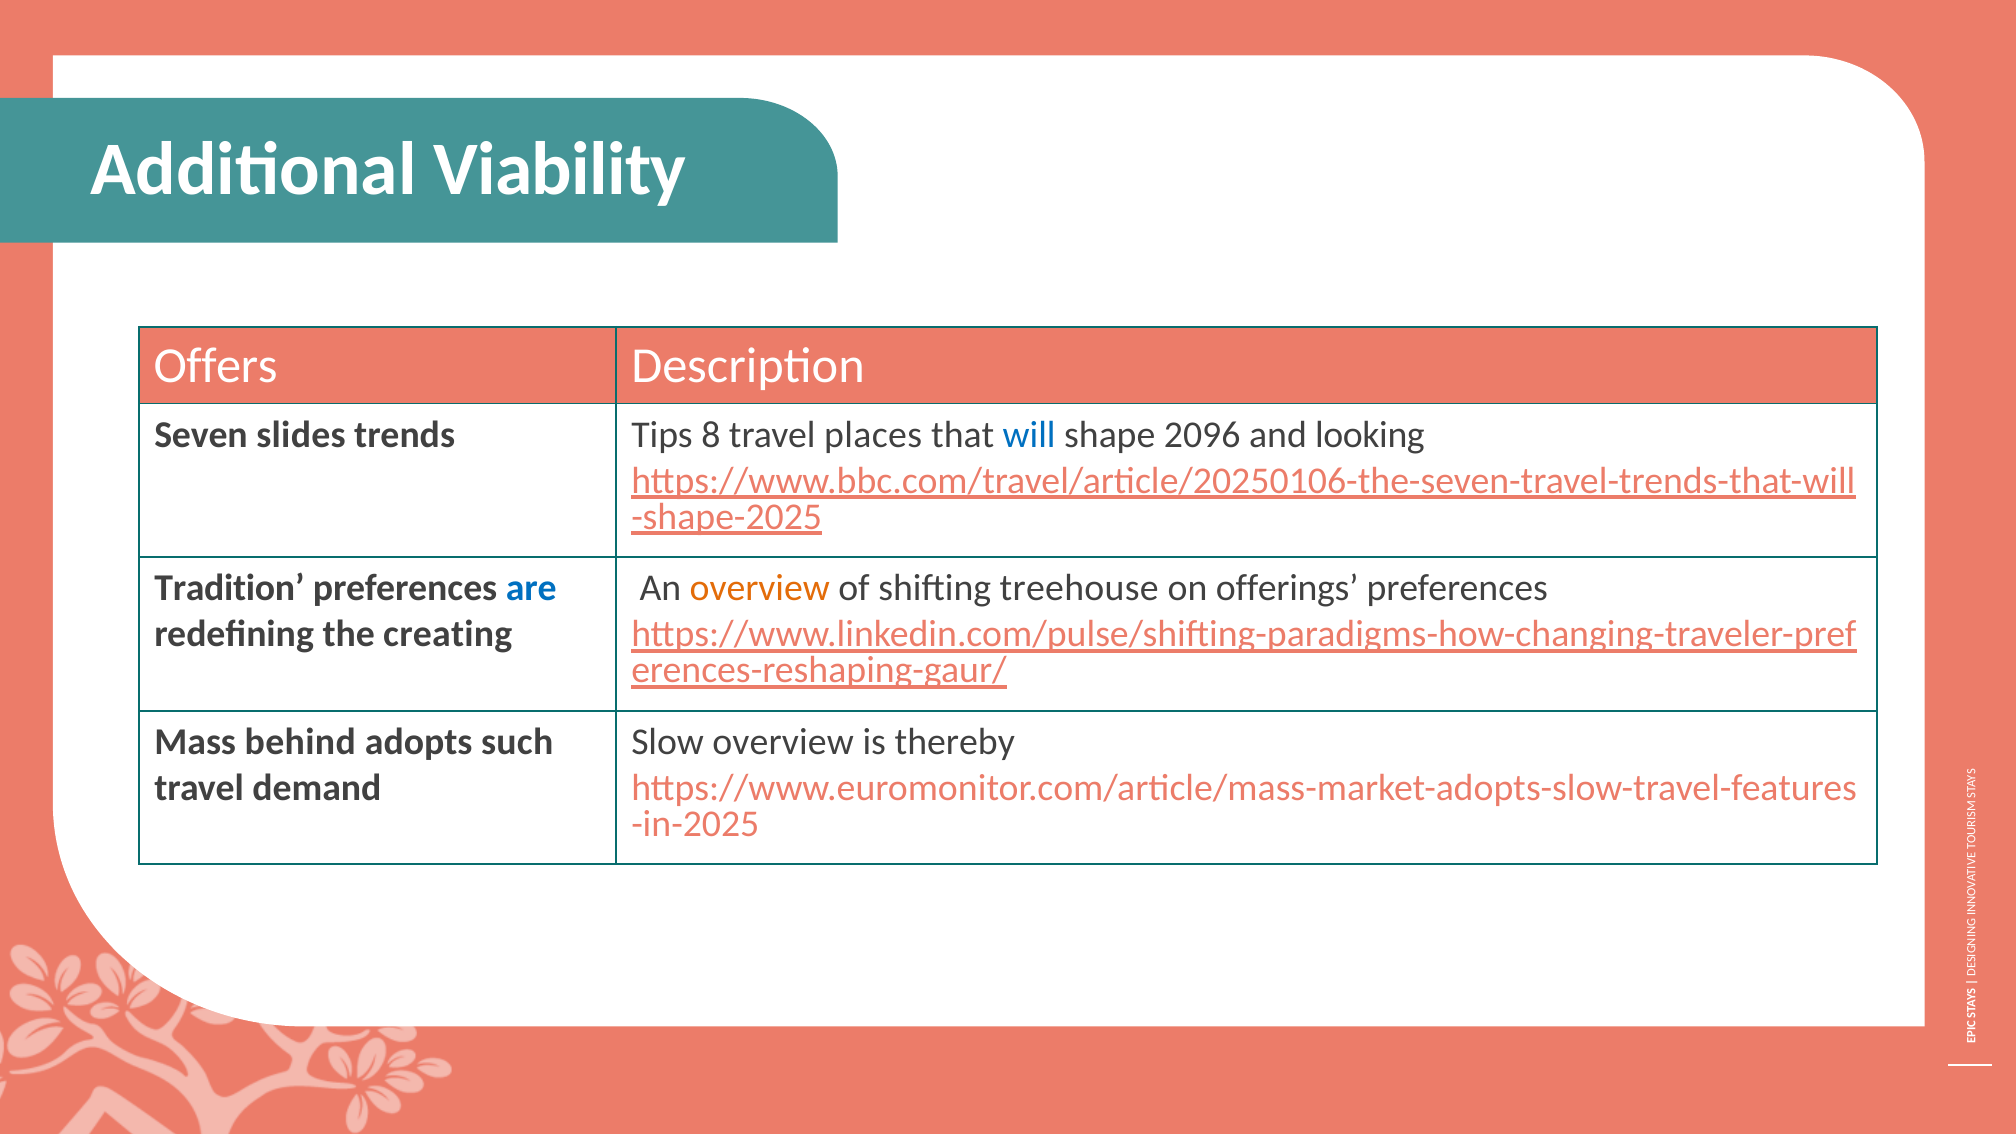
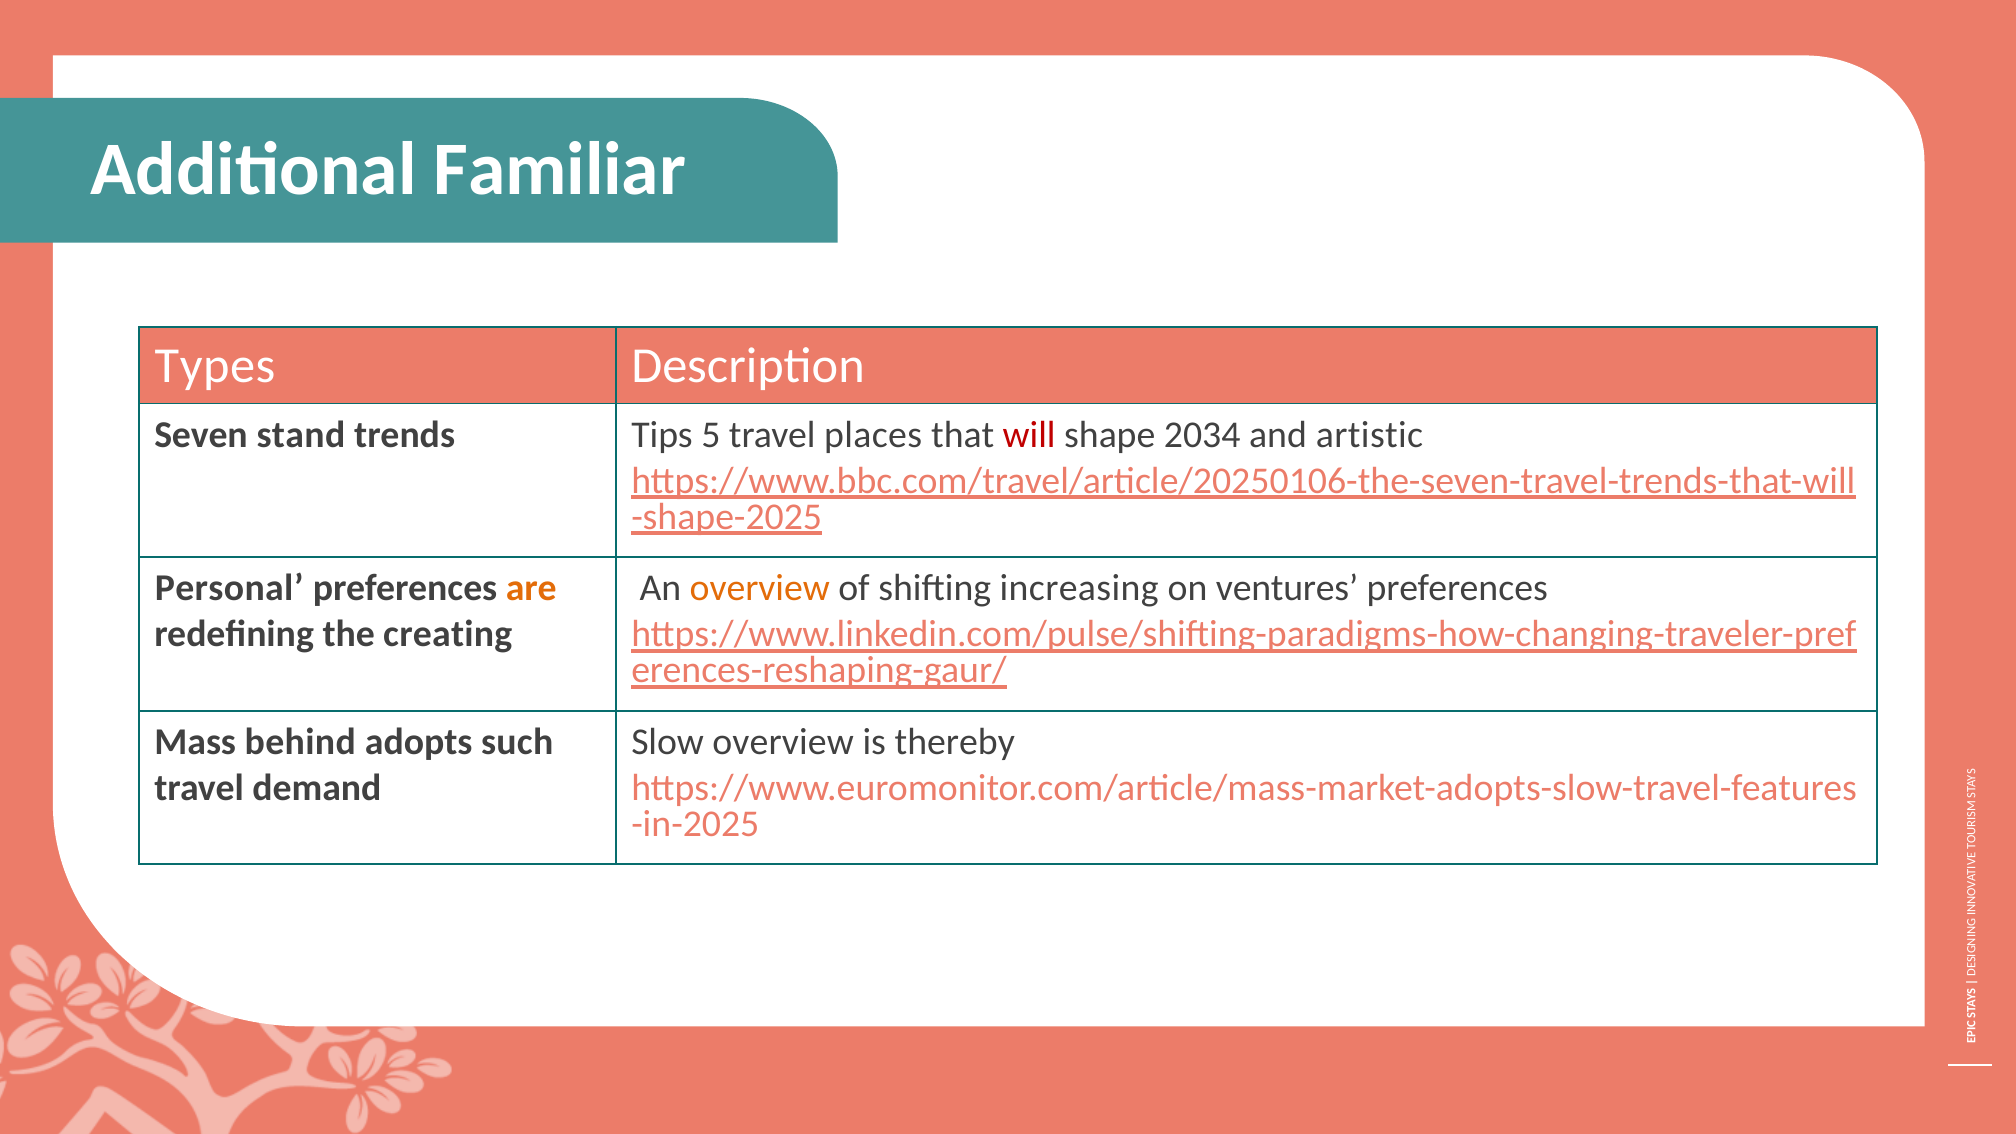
Viability: Viability -> Familiar (560, 170)
Offers: Offers -> Types (215, 366)
slides: slides -> stand (301, 435)
8: 8 -> 5 (711, 435)
will colour: blue -> red (1029, 435)
2096: 2096 -> 2034 (1202, 435)
looking: looking -> artistic (1370, 435)
Tradition: Tradition -> Personal (229, 588)
are colour: blue -> orange (531, 588)
treehouse: treehouse -> increasing (1079, 588)
offerings: offerings -> ventures (1287, 588)
